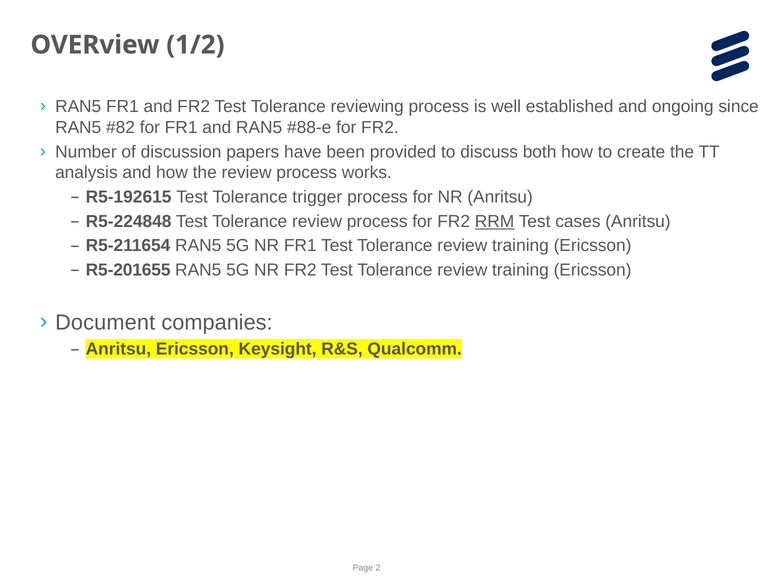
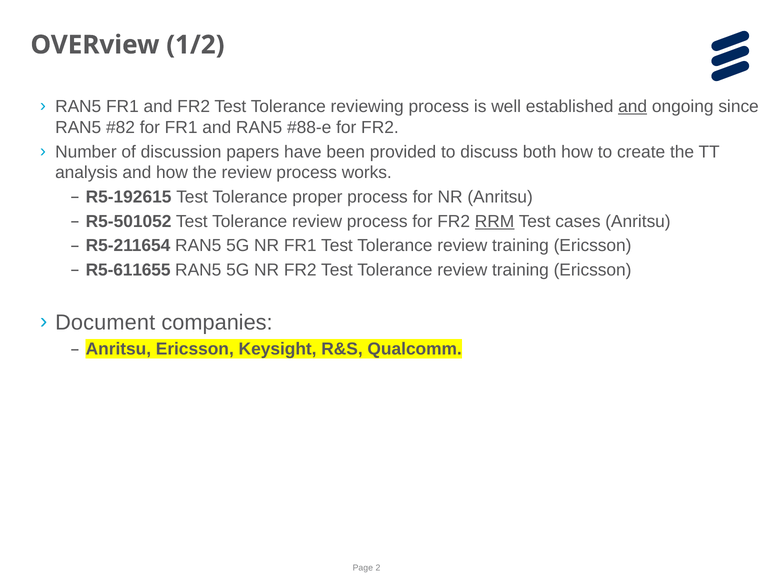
and underline: none -> present (633, 106)
trigger: trigger -> proper (317, 197)
R5-224848: R5-224848 -> R5-501052 (129, 221)
R5-201655: R5-201655 -> R5-611655 (128, 270)
